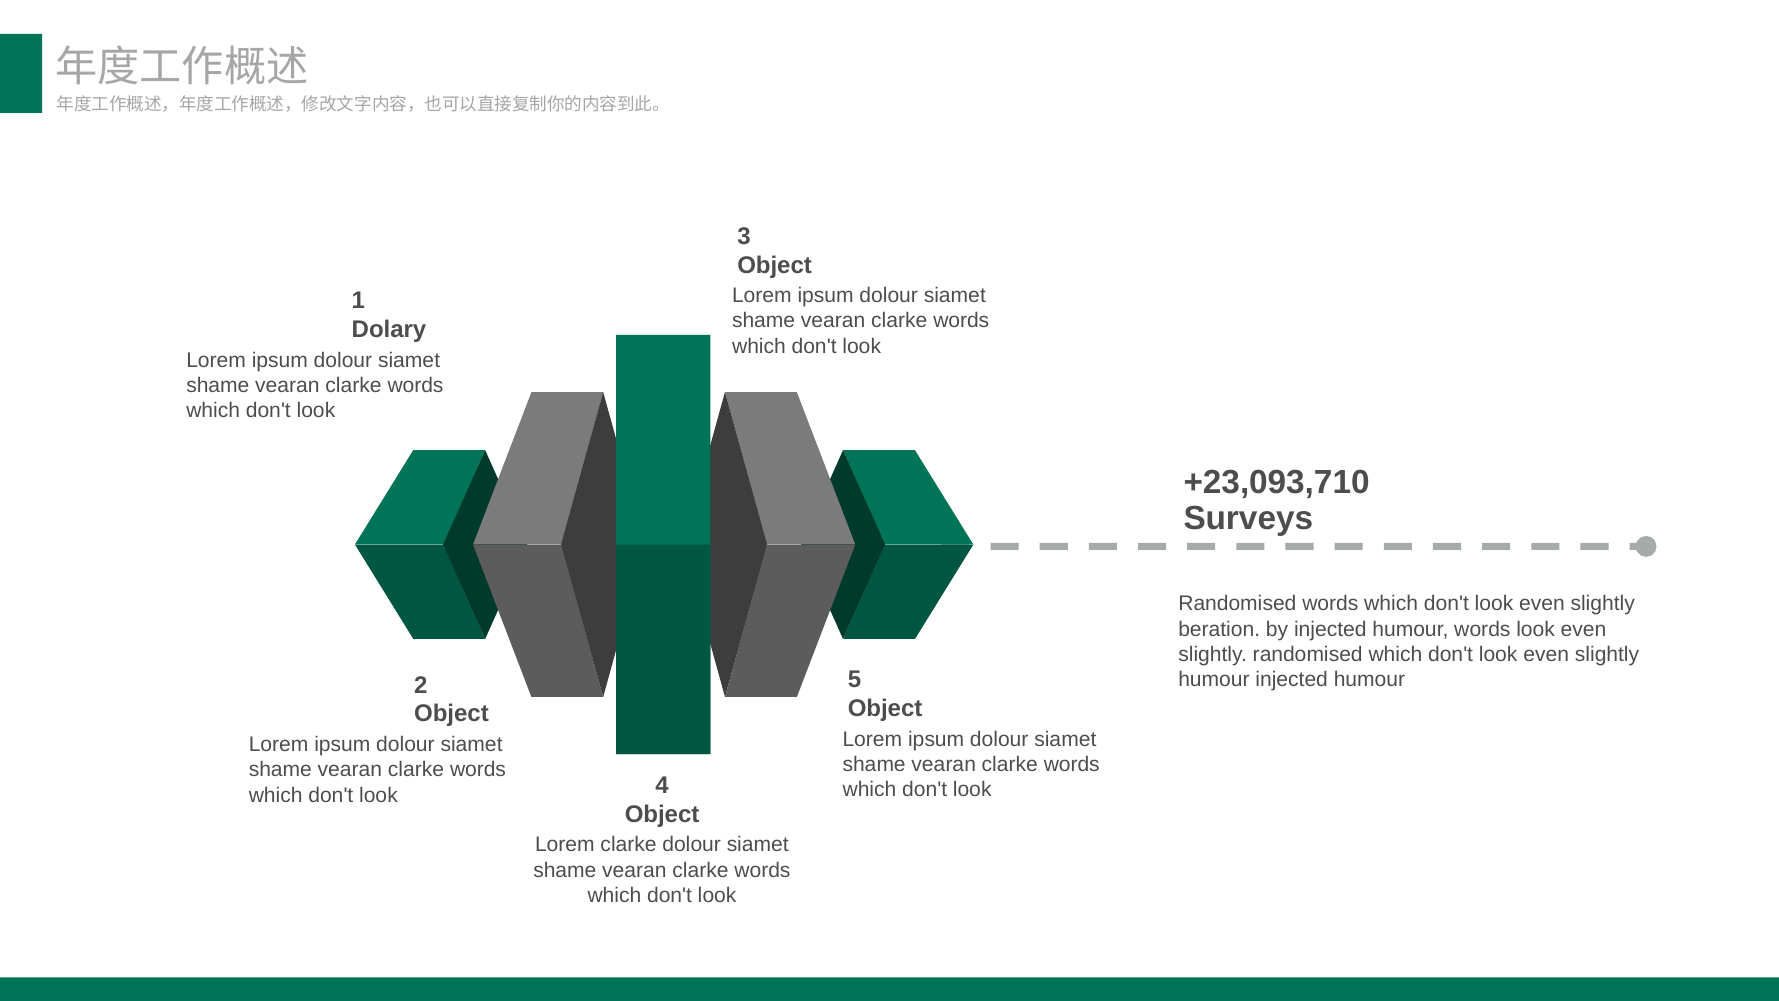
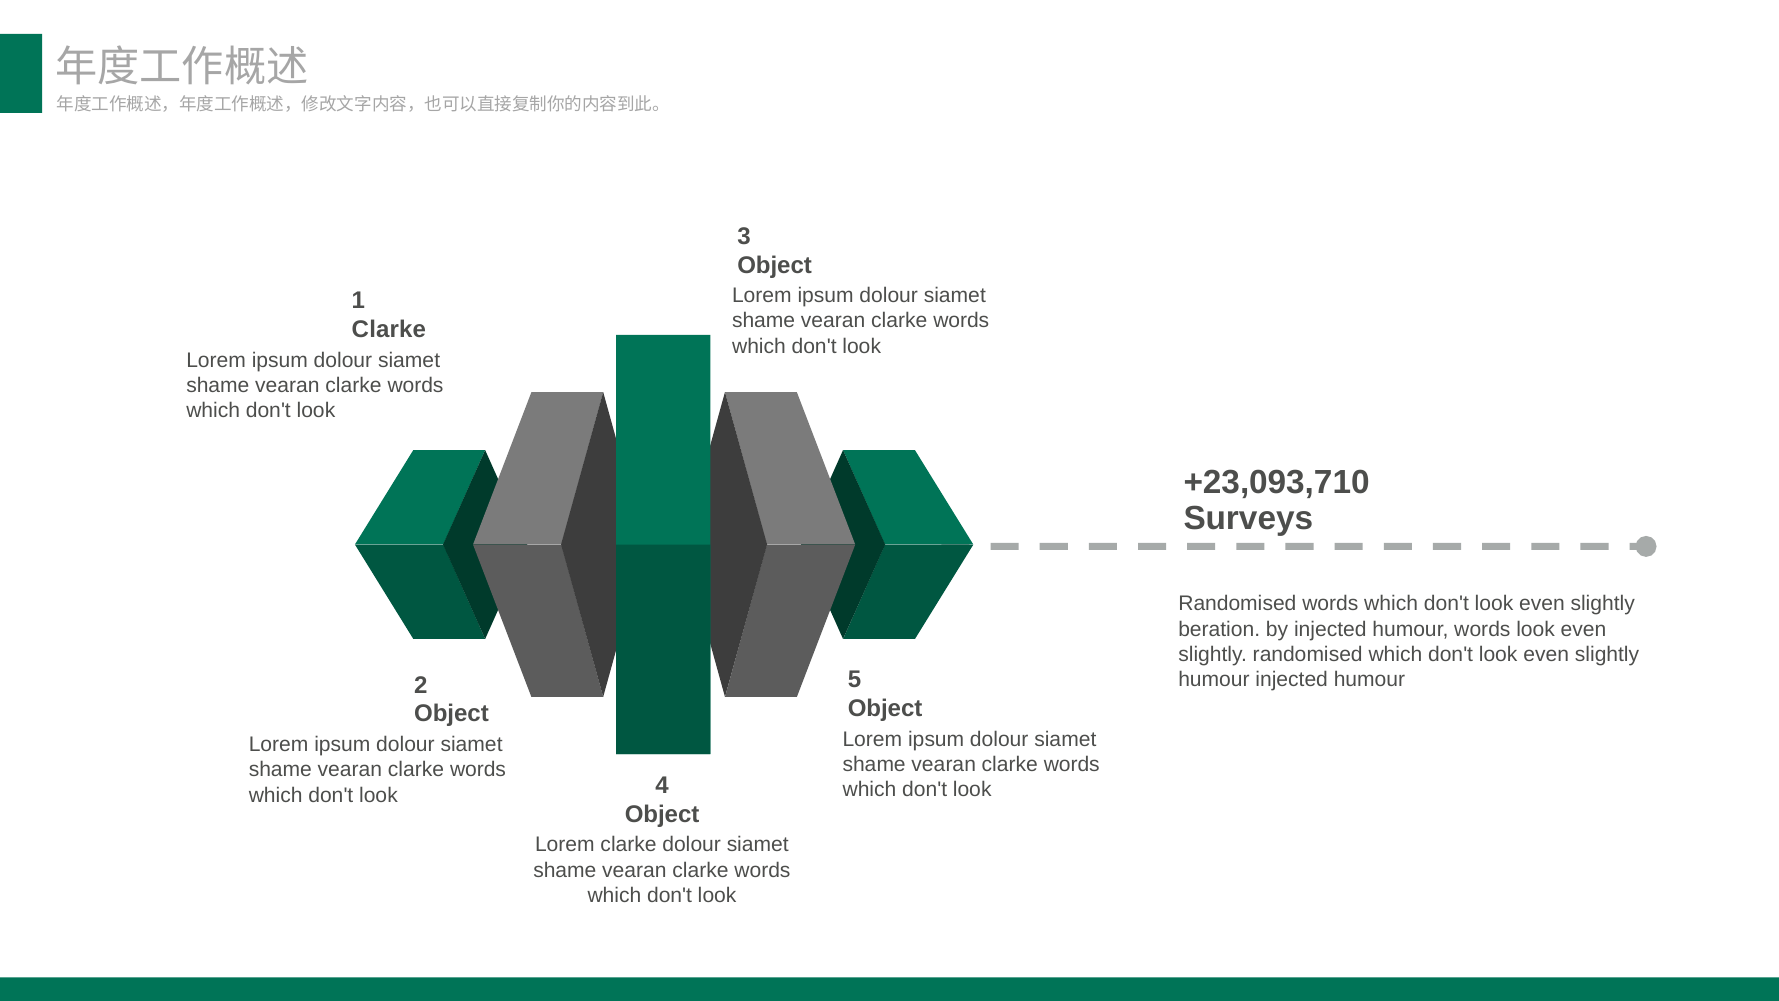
Dolary: Dolary -> Clarke (389, 330)
